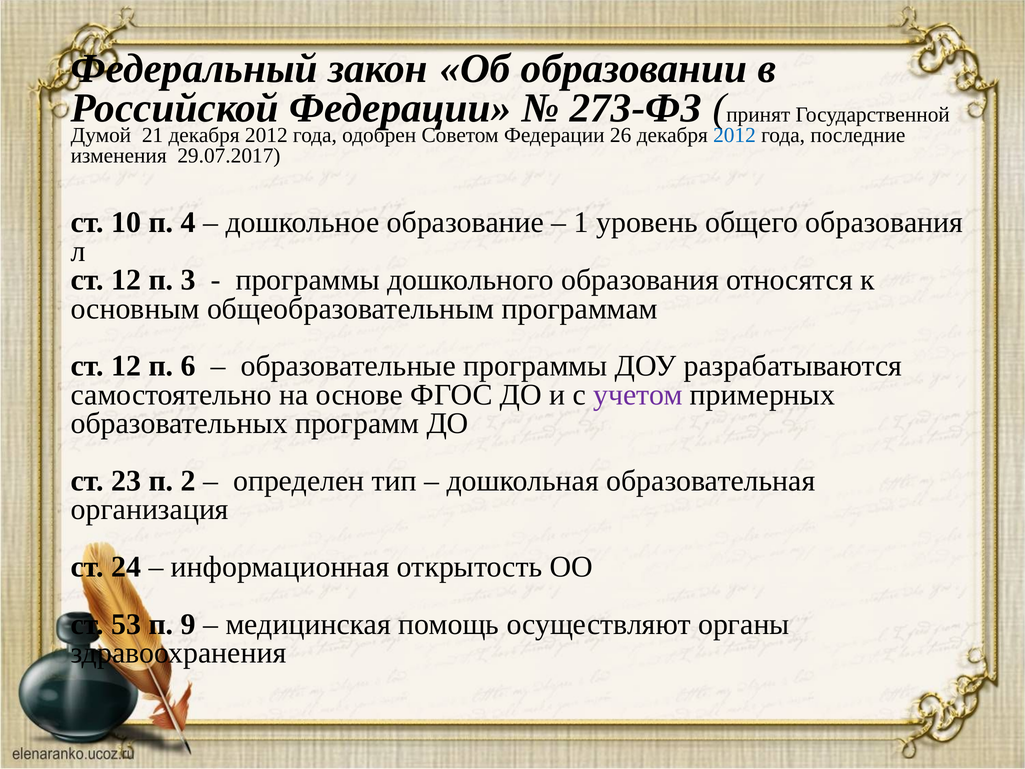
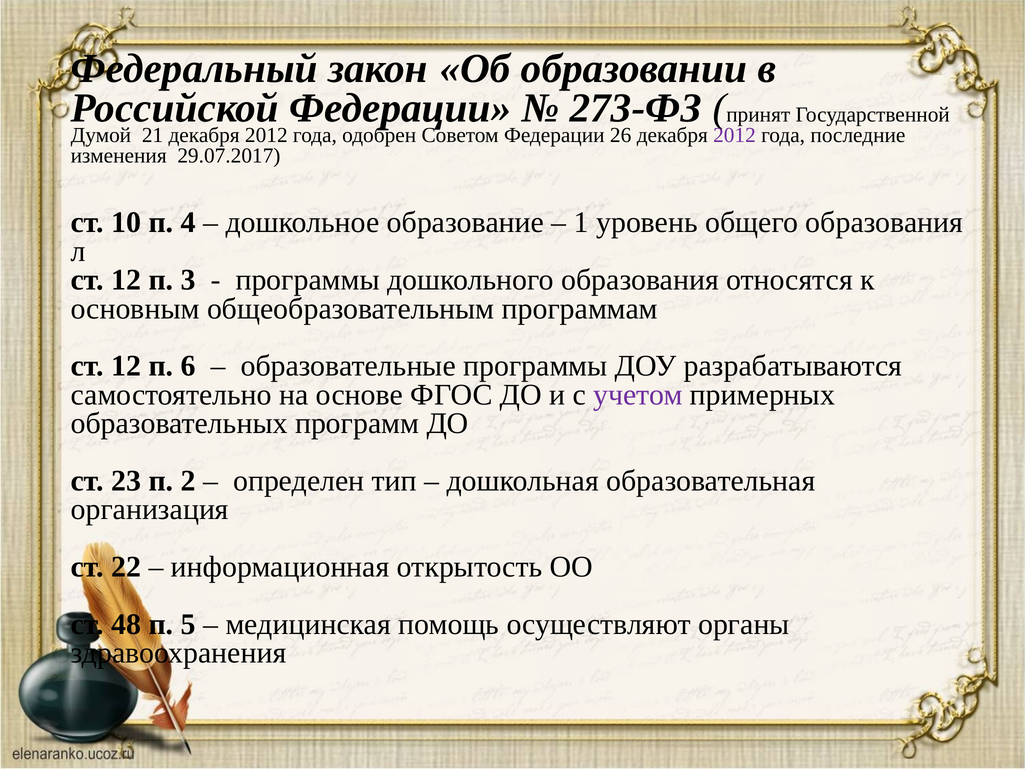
2012 colour: blue -> purple (735, 135)
24: 24 -> 22 (126, 567)
53: 53 -> 48 (126, 624)
9: 9 -> 5 (188, 624)
